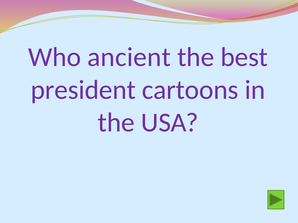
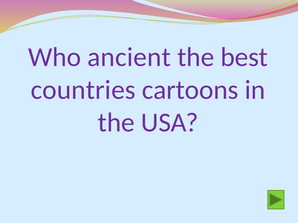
president: president -> countries (83, 90)
